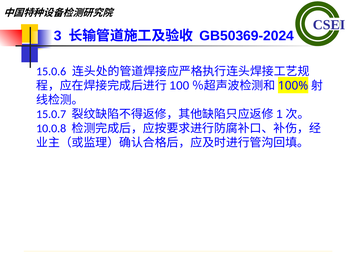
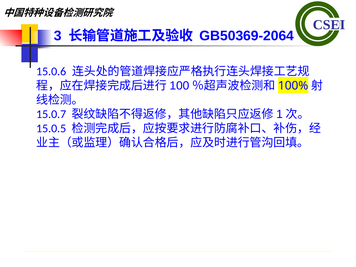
GB50369-2024: GB50369-2024 -> GB50369-2064 (247, 36)
10.0.8: 10.0.8 -> 15.0.5 (51, 128)
